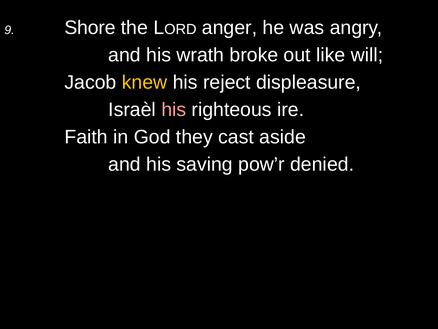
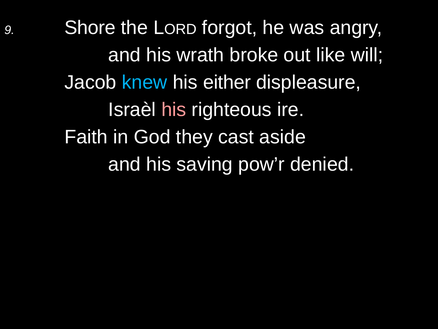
anger: anger -> forgot (230, 28)
knew colour: yellow -> light blue (145, 82)
reject: reject -> either (227, 82)
